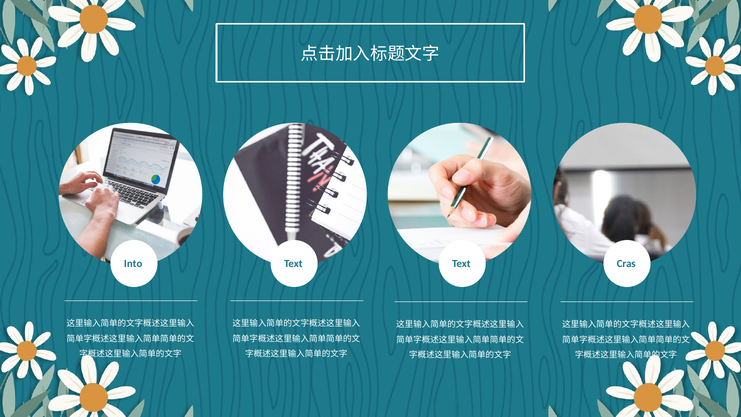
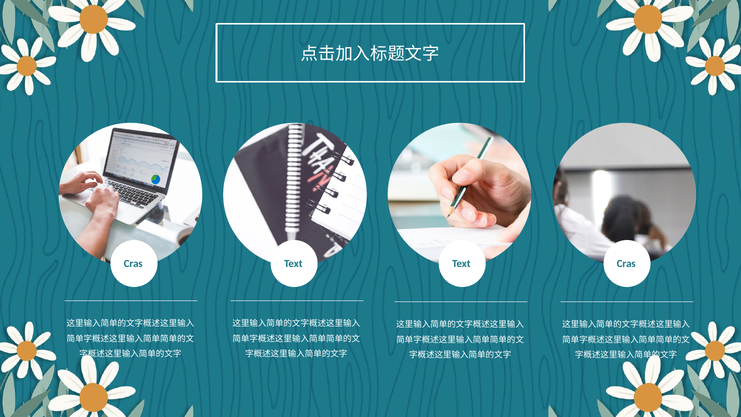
Into: Into -> Cras (133, 264)
